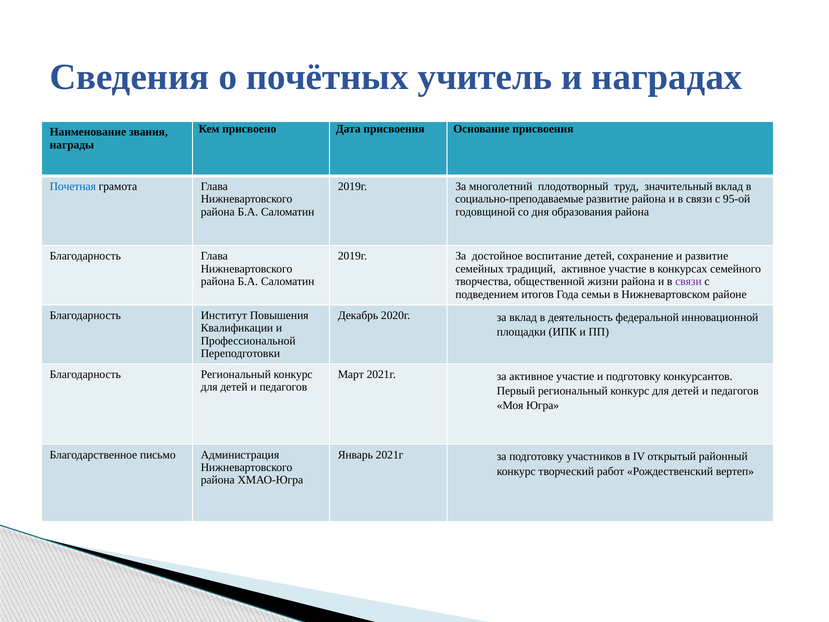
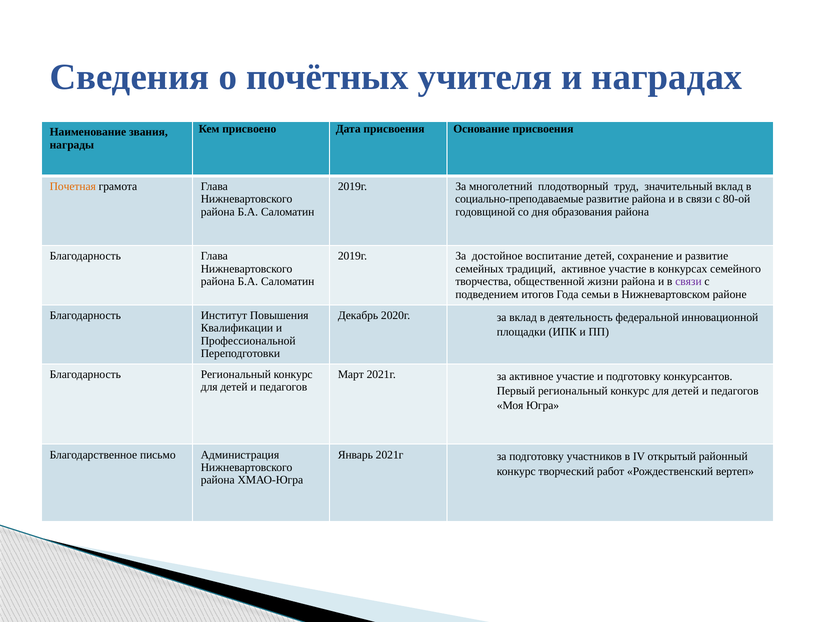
учитель: учитель -> учителя (485, 77)
Почетная colour: blue -> orange (73, 186)
95-ой: 95-ой -> 80-ой (737, 199)
